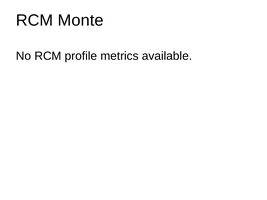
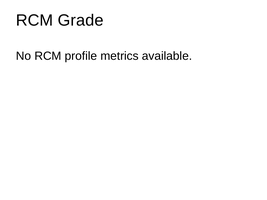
Monte: Monte -> Grade (81, 20)
